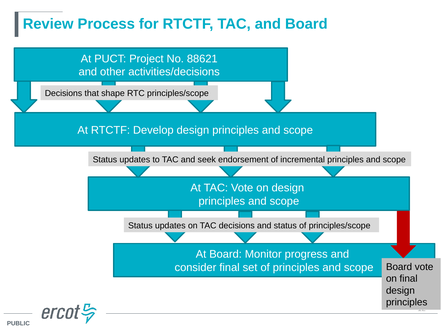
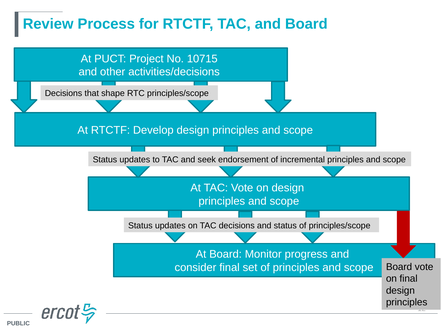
88621: 88621 -> 10715 (202, 59)
